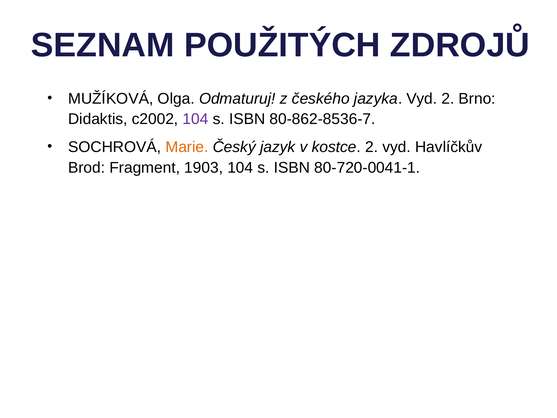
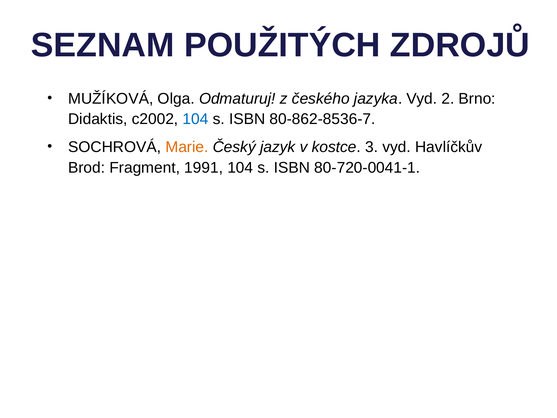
104 colour: purple -> blue (196, 119)
kostce 2: 2 -> 3 (372, 147)
1903: 1903 -> 1991 (204, 167)
